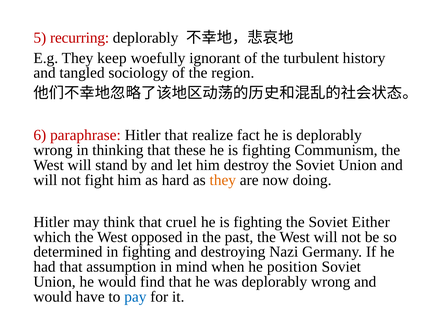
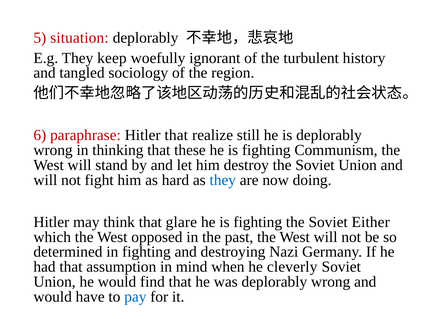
recurring: recurring -> situation (79, 38)
fact: fact -> still (248, 135)
they colour: orange -> blue (223, 180)
cruel: cruel -> glare (181, 222)
position: position -> cleverly (292, 267)
